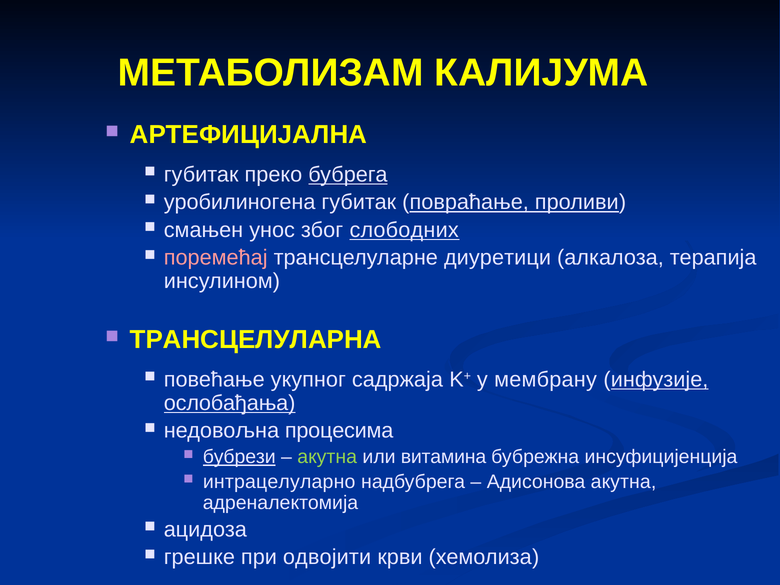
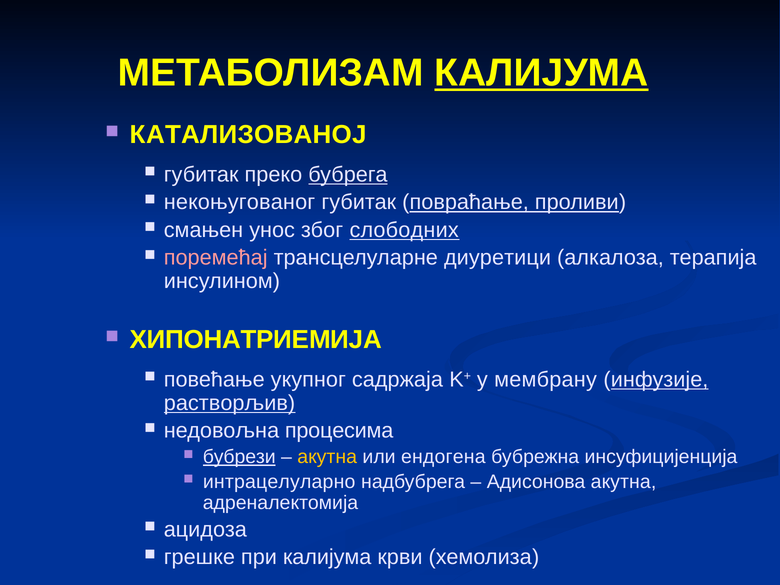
КАЛИЈУМА underline: none -> present (542, 73)
АРТЕФИЦИЈАЛНА: АРТЕФИЦИЈАЛНА -> КАТАЛИЗОВАНОЈ (248, 135)
уробилиногена: уробилиногена -> некоњугованог (240, 202)
ТРАНСЦЕЛУЛАРНА: ТРАНСЦЕЛУЛАРНА -> ХИПОНАТРИЕМИЈА (256, 340)
ослобађања: ослобађања -> растворљив (229, 403)
акутна colour: light green -> yellow (327, 457)
витамина: витамина -> ендогена (443, 457)
при одвојити: одвојити -> калијума (327, 557)
